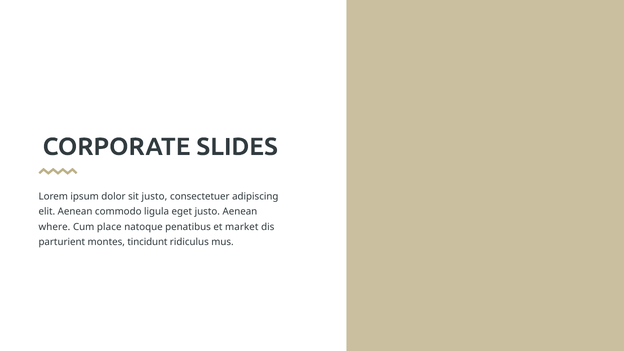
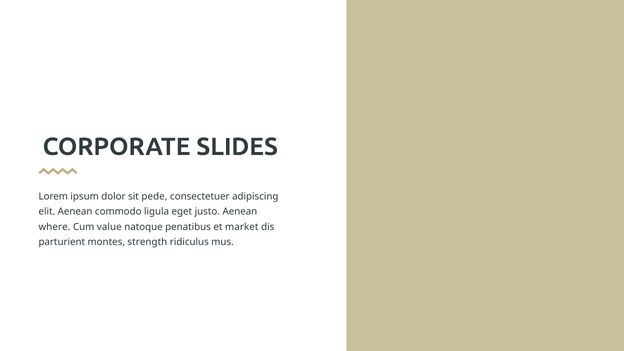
sit justo: justo -> pede (154, 196)
place: place -> value (109, 227)
tincidunt: tincidunt -> strength (147, 242)
